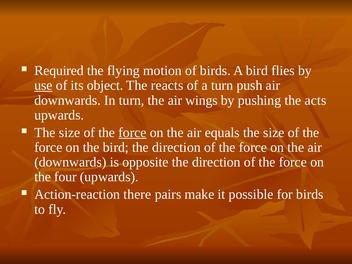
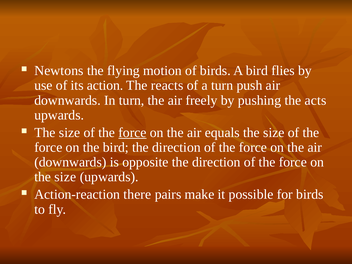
Required: Required -> Newtons (59, 71)
use underline: present -> none (43, 85)
object: object -> action (105, 85)
wings: wings -> freely (201, 100)
four: four -> size (65, 177)
